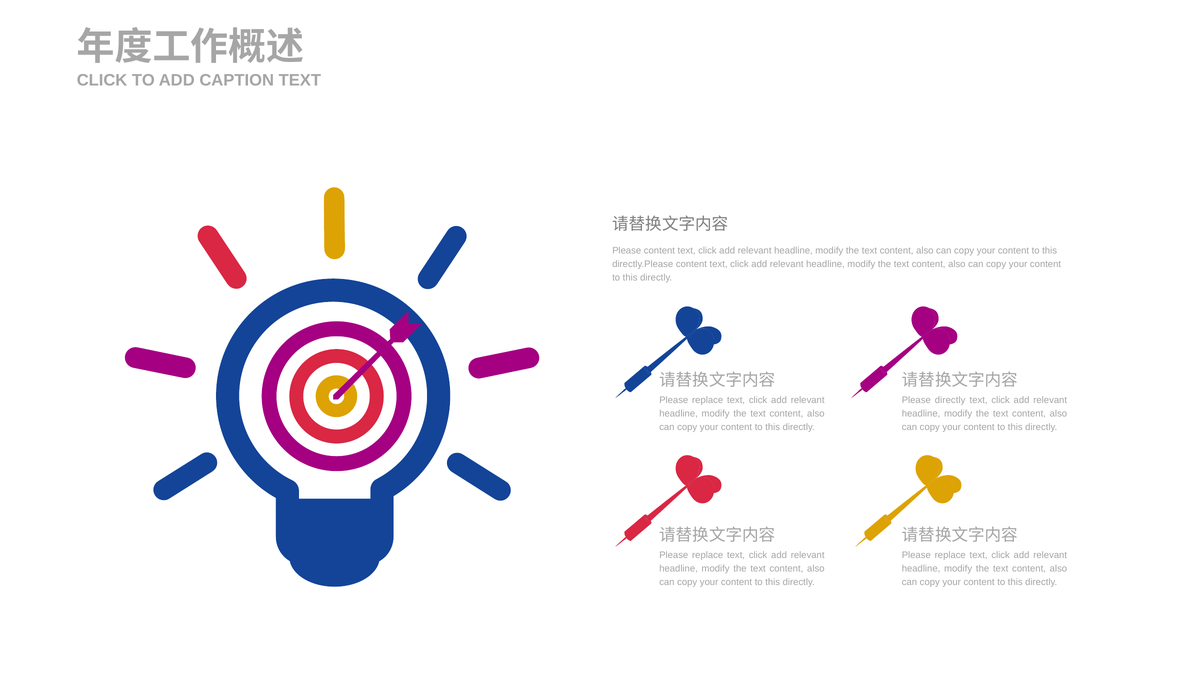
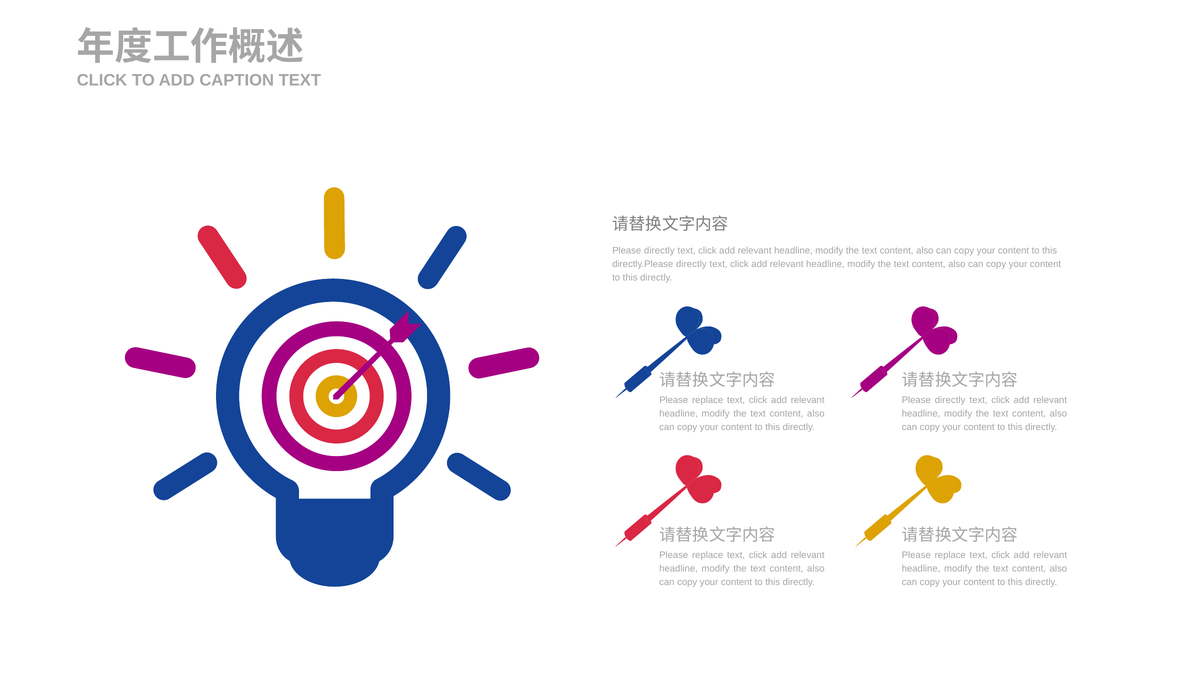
content: content -> directly (659, 250)
directly.Please content: content -> directly (691, 264)
